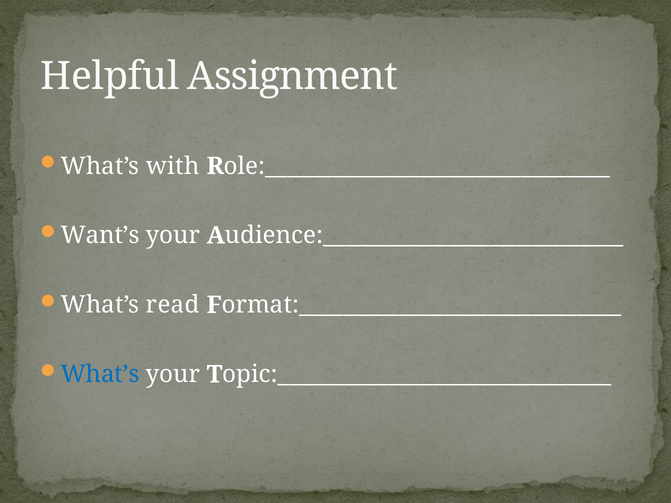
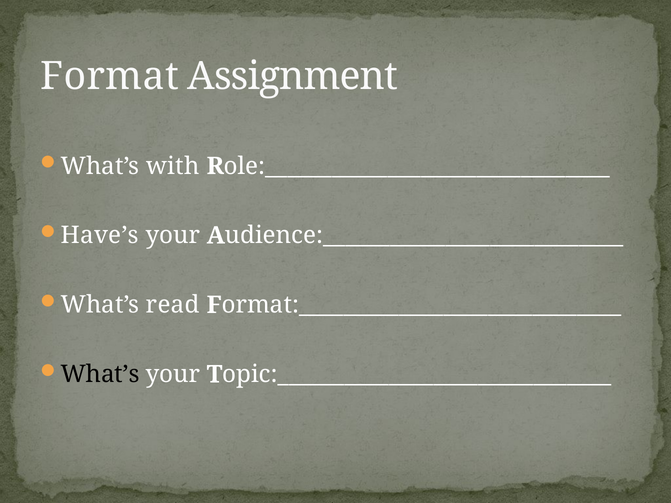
Helpful: Helpful -> Format (109, 77)
Want’s: Want’s -> Have’s (100, 236)
What’s colour: blue -> black (100, 375)
